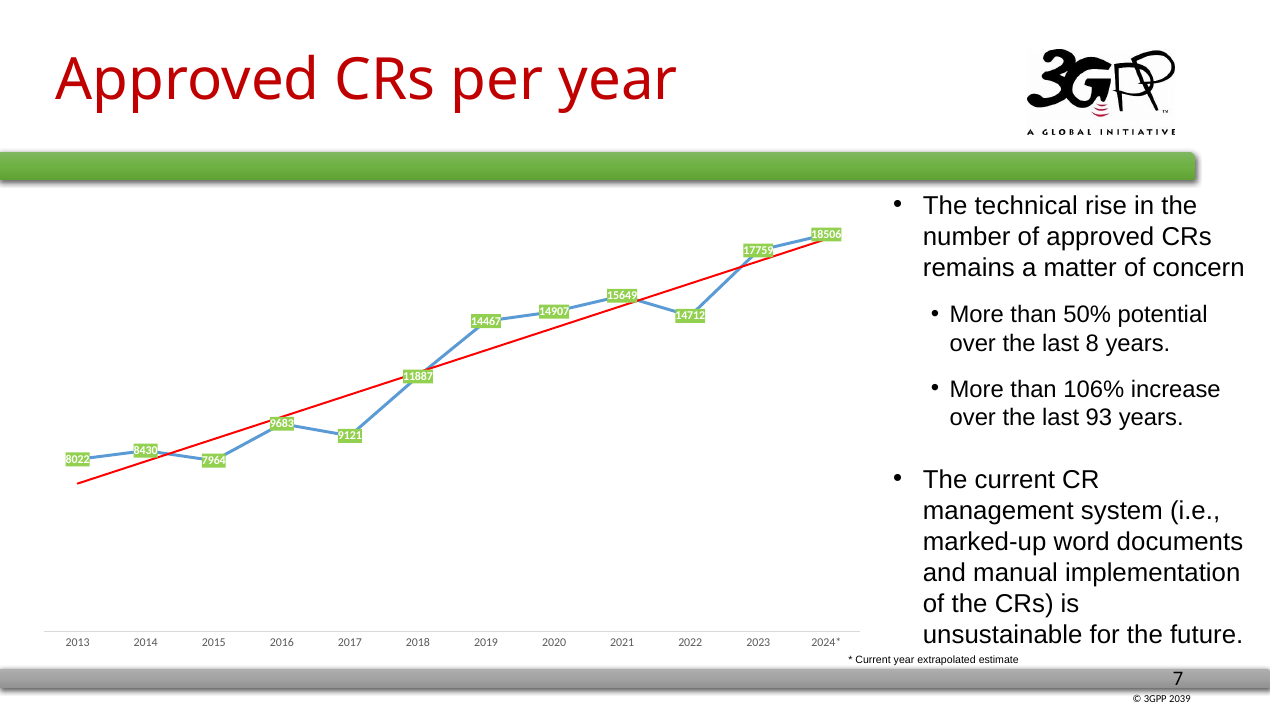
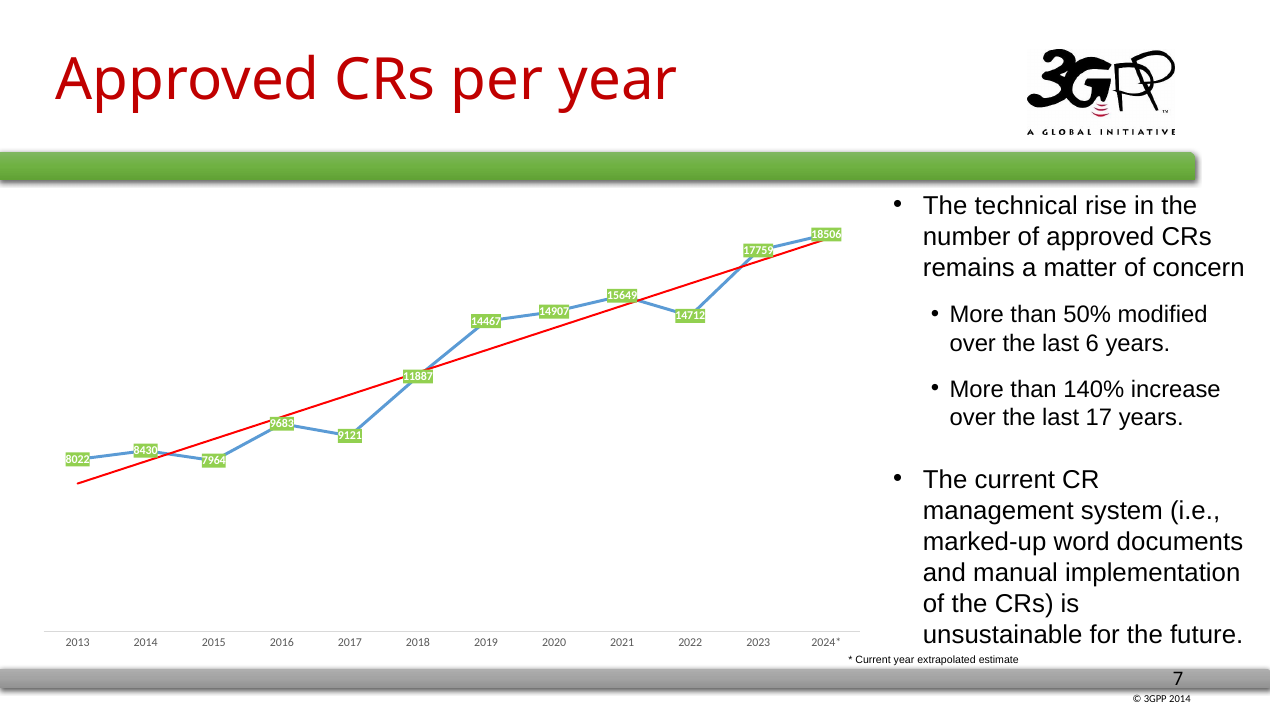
potential: potential -> modified (1163, 314)
8: 8 -> 6 (1092, 343)
106%: 106% -> 140% (1094, 389)
93: 93 -> 17 (1099, 418)
2039: 2039 -> 2014 (1180, 698)
